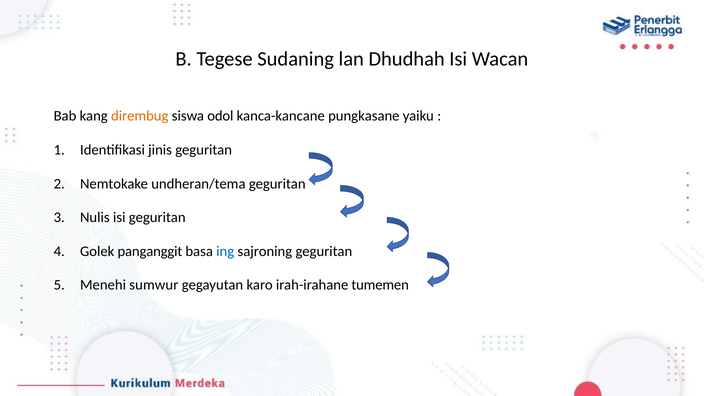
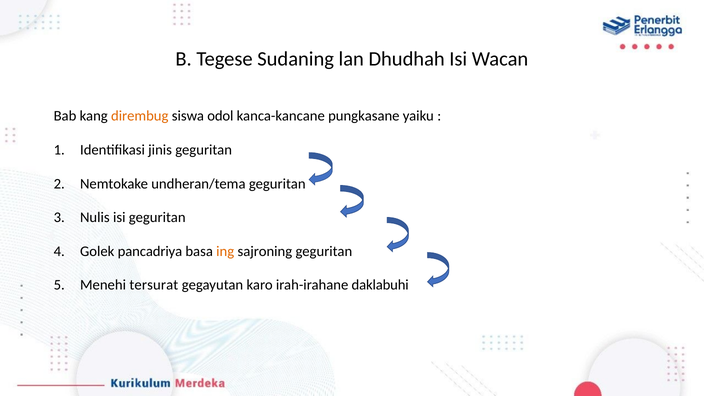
panganggit: panganggit -> pancadriya (150, 251)
ing colour: blue -> orange (225, 251)
sumwur: sumwur -> tersurat (154, 285)
tumemen: tumemen -> daklabuhi (380, 285)
